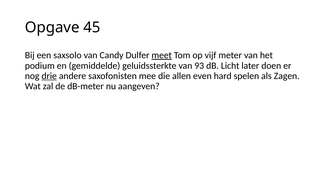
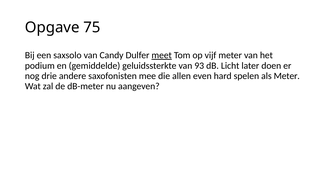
45: 45 -> 75 (92, 27)
drie underline: present -> none (49, 76)
als Zagen: Zagen -> Meter (287, 76)
